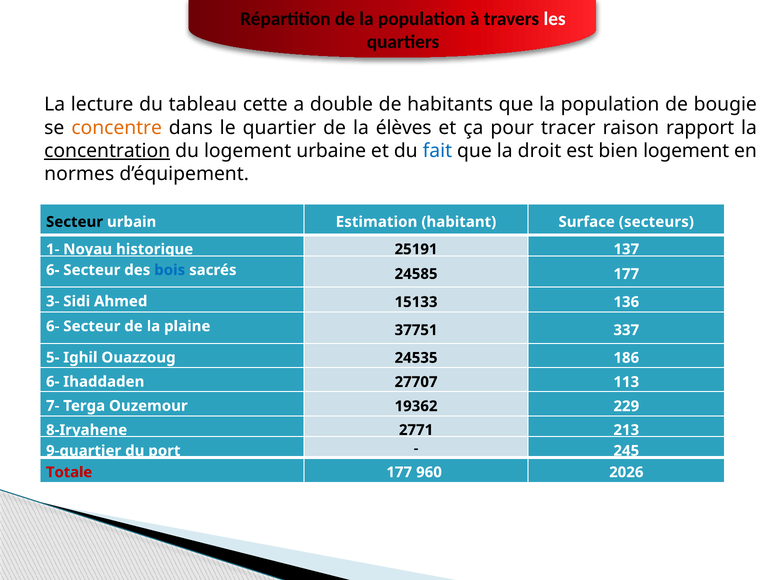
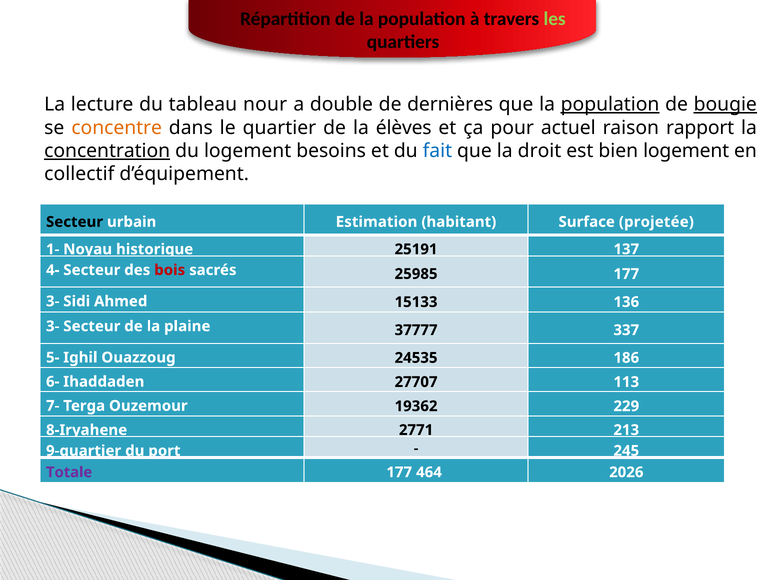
les colour: white -> light green (555, 19)
cette: cette -> nour (265, 104)
habitants: habitants -> dernières (450, 104)
population underline: none -> present (610, 104)
bougie underline: none -> present (725, 104)
tracer: tracer -> actuel (568, 128)
urbaine: urbaine -> besoins (331, 151)
normes: normes -> collectif (79, 174)
secteurs: secteurs -> projetée (656, 222)
6-: 6- -> 4- (53, 270)
bois colour: blue -> red (170, 270)
24585: 24585 -> 25985 (416, 274)
6-: 6- -> 3- (53, 326)
37751: 37751 -> 37777 (416, 330)
Totale colour: red -> purple (69, 472)
960: 960 -> 464 (429, 472)
